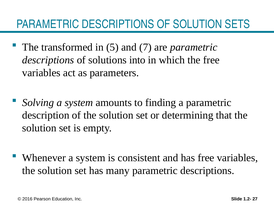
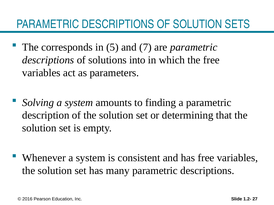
transformed: transformed -> corresponds (67, 47)
